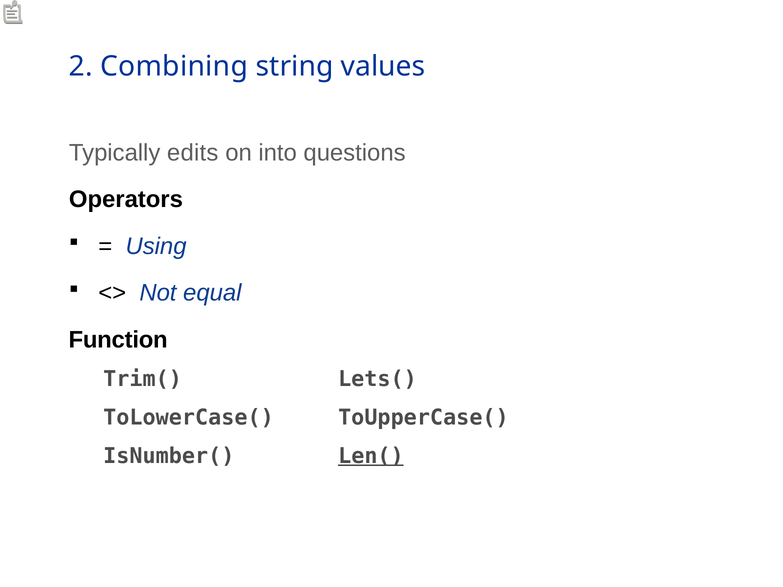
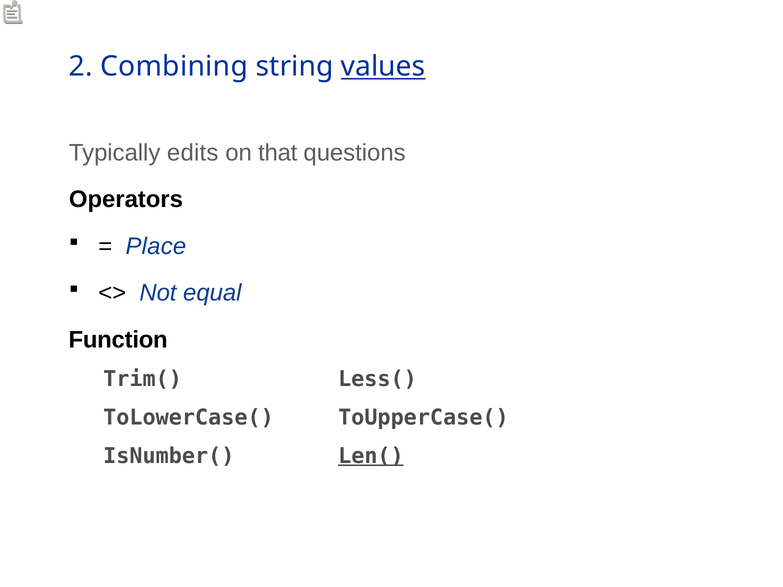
values underline: none -> present (383, 67)
into: into -> that (278, 153)
Using: Using -> Place (156, 246)
Lets(: Lets( -> Less( (377, 379)
